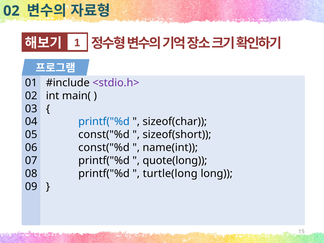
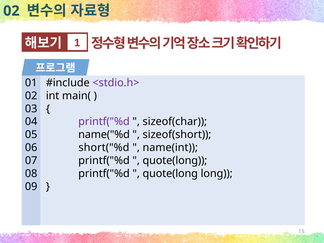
printf("%d colour: blue -> purple (104, 122)
const("%d: const("%d -> name("%d (104, 135)
const("%d: const("%d -> short("%d (104, 148)
turtle(long: turtle(long -> quote(long (170, 173)
